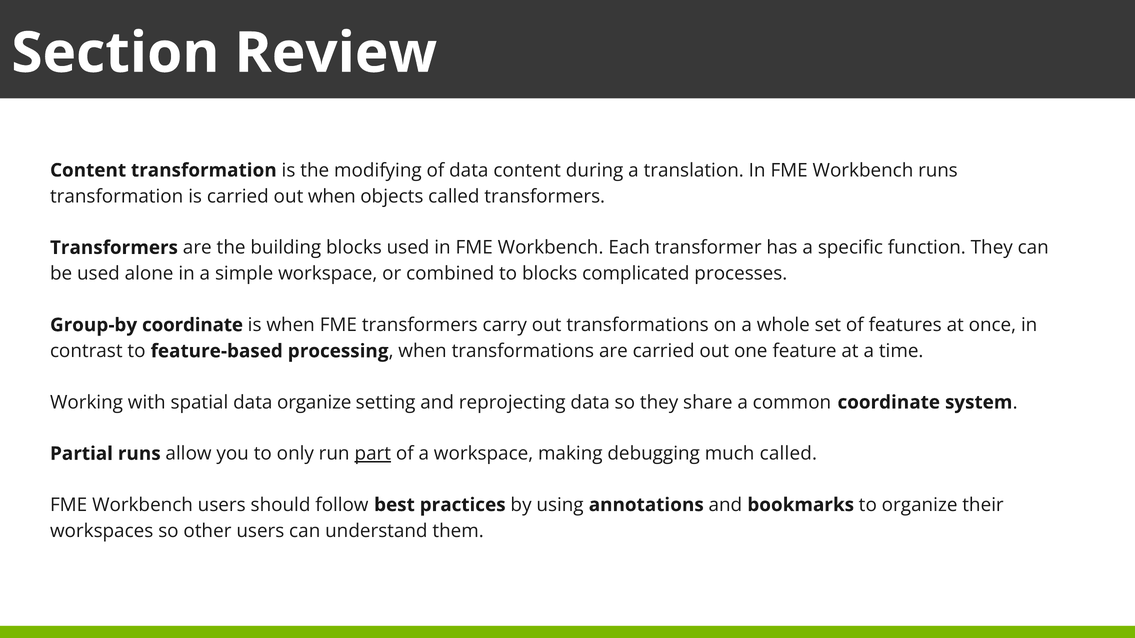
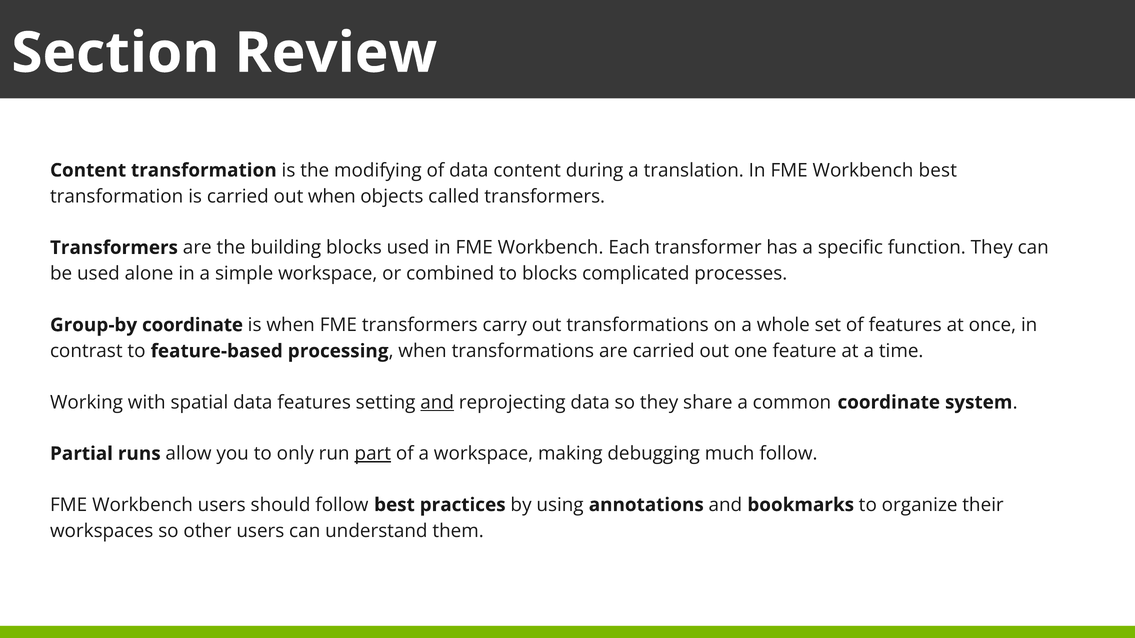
Workbench runs: runs -> best (938, 170)
data organize: organize -> features (314, 403)
and underline: none -> present (437, 403)
much called: called -> follow (788, 454)
